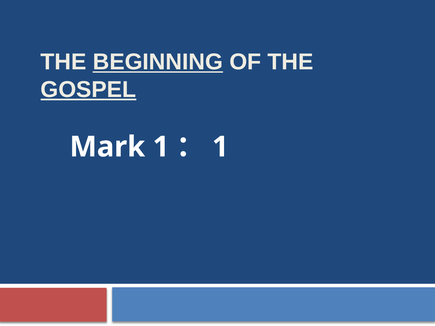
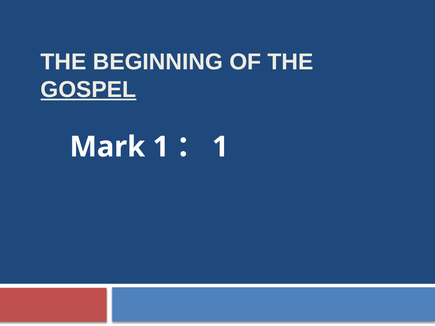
BEGINNING underline: present -> none (158, 62)
